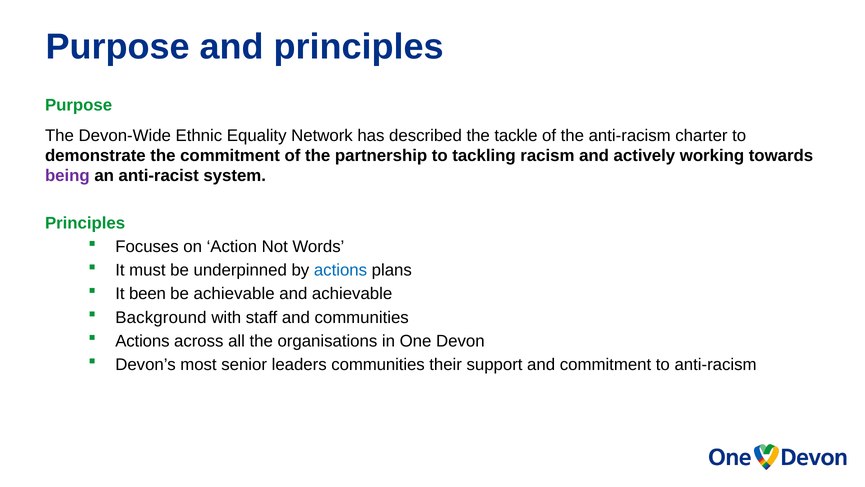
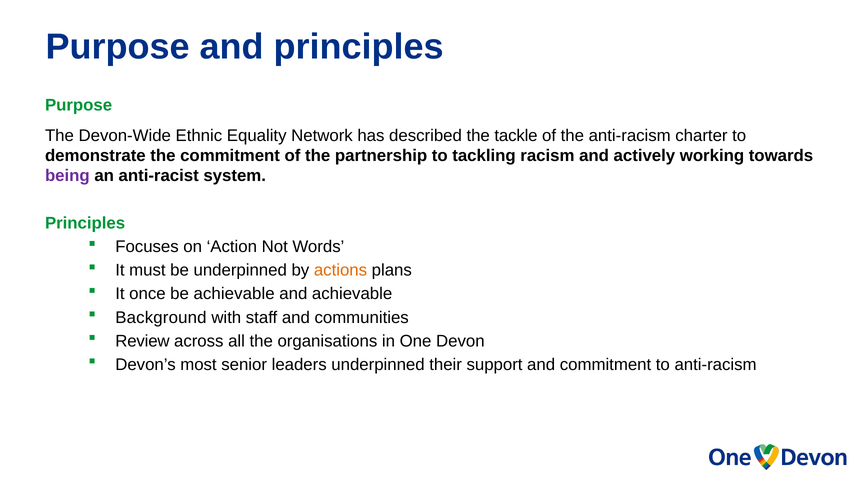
actions colour: blue -> orange (340, 270)
been: been -> once (147, 294)
Actions: Actions -> Review (142, 341)
leaders communities: communities -> underpinned (378, 364)
